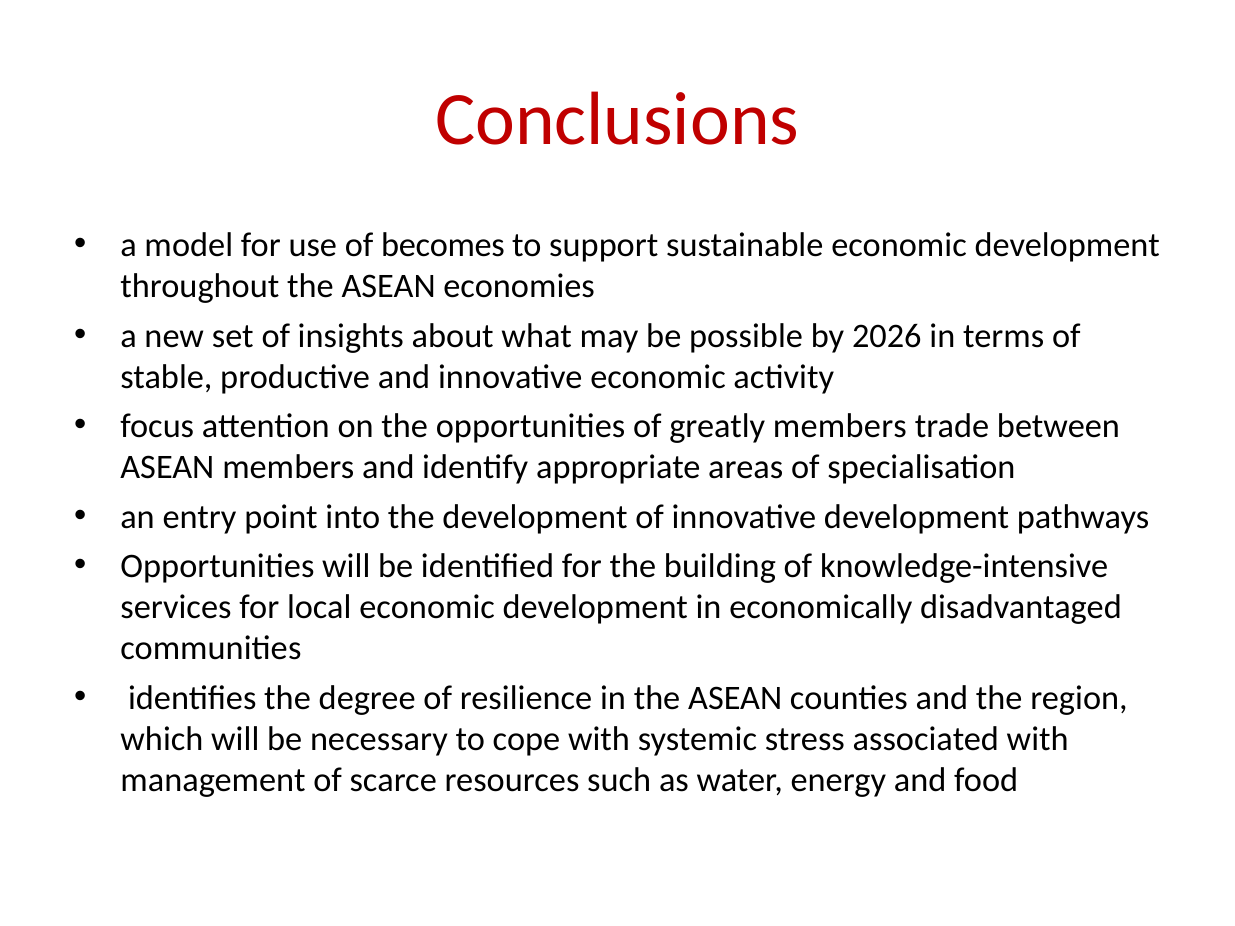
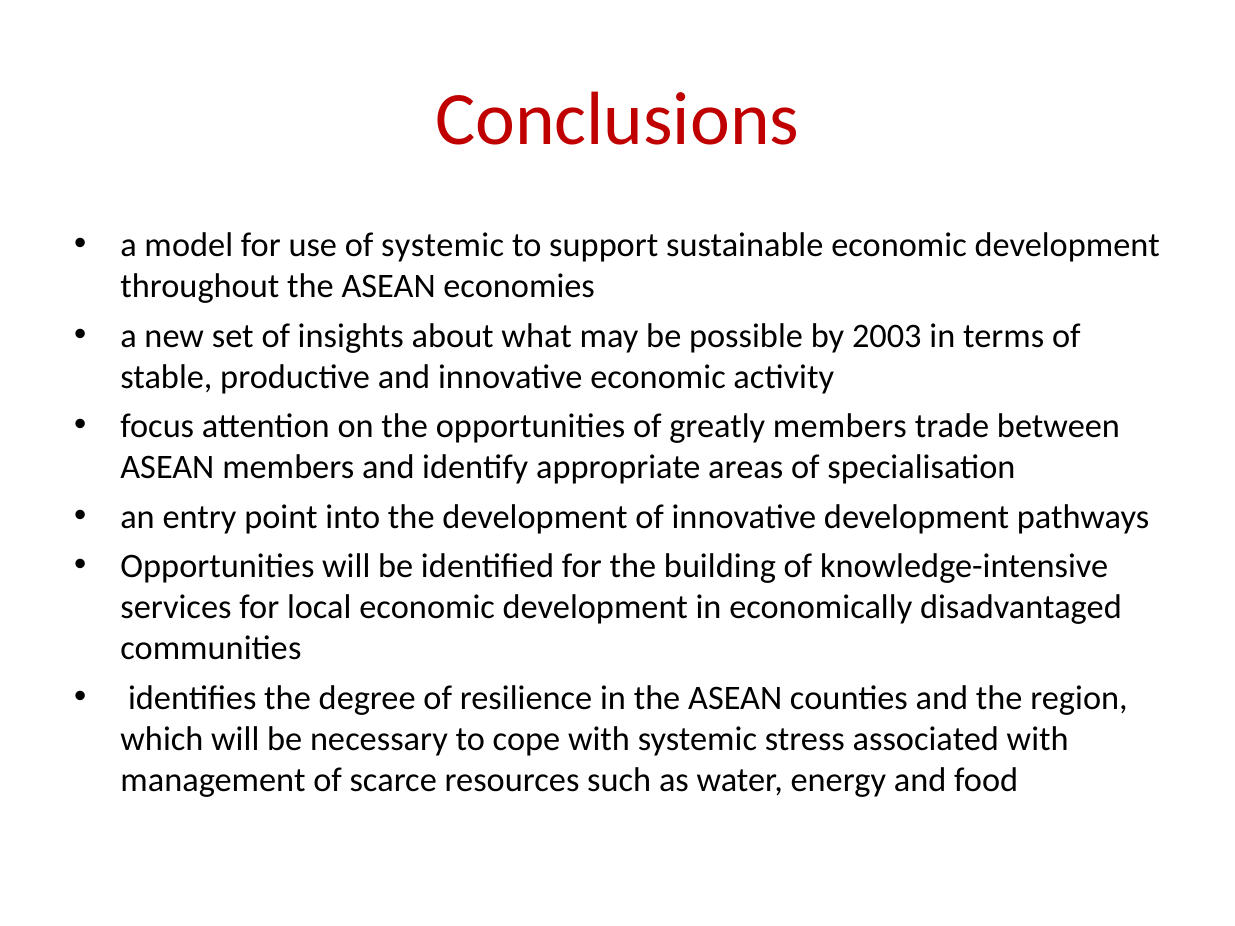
of becomes: becomes -> systemic (443, 245)
2026: 2026 -> 2003 (887, 336)
